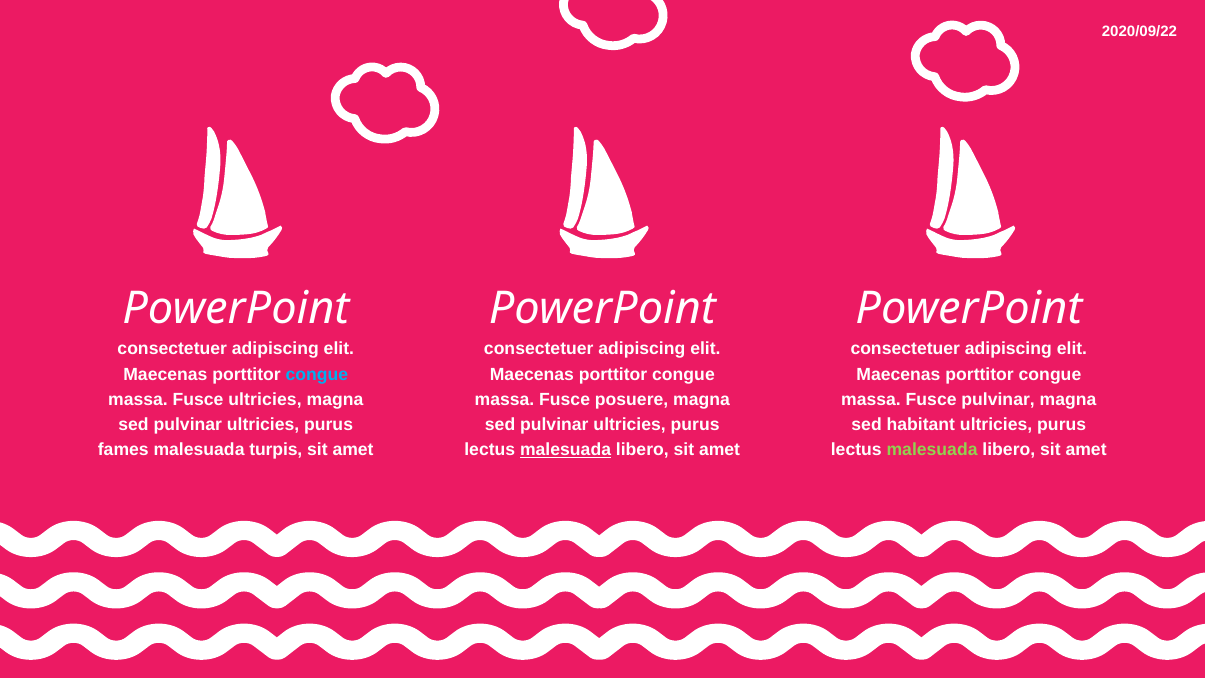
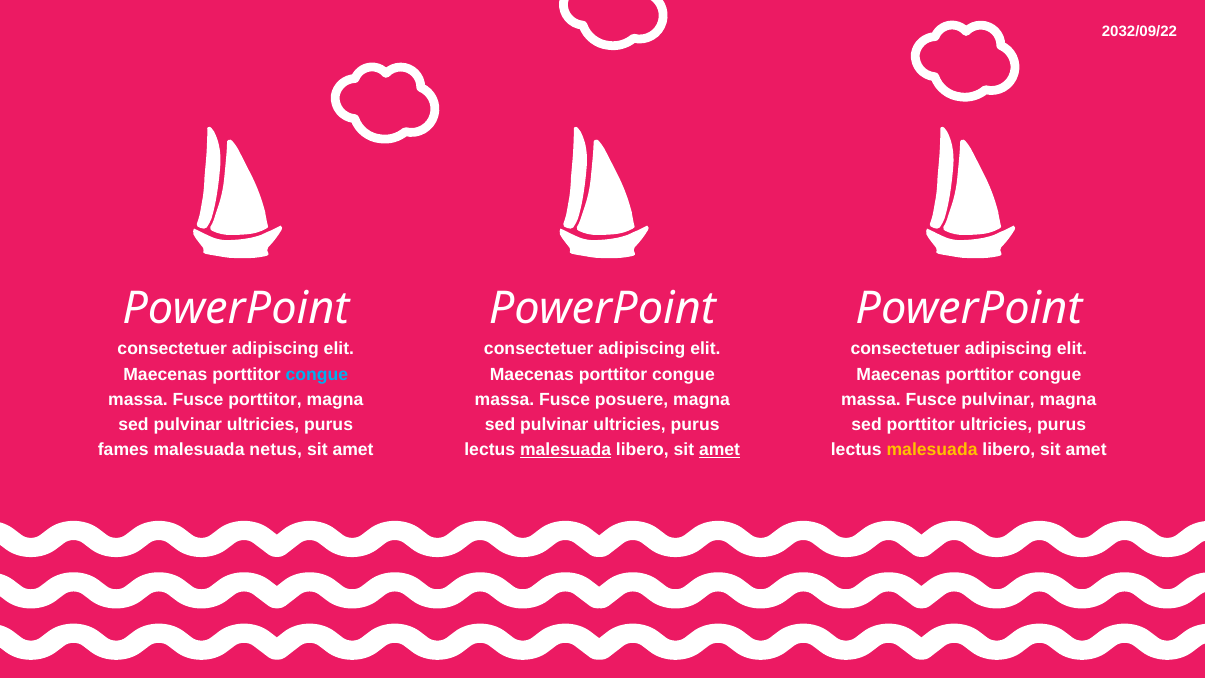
2020/09/22: 2020/09/22 -> 2032/09/22 (1139, 32)
Fusce ultricies: ultricies -> porttitor (265, 399)
sed habitant: habitant -> porttitor (921, 425)
turpis: turpis -> netus (276, 450)
amet underline: none -> present (720, 450)
malesuada colour: light green -> yellow (932, 450)
